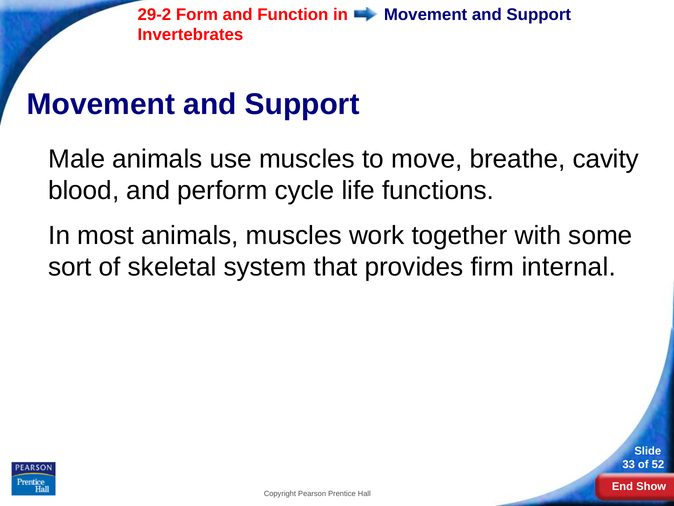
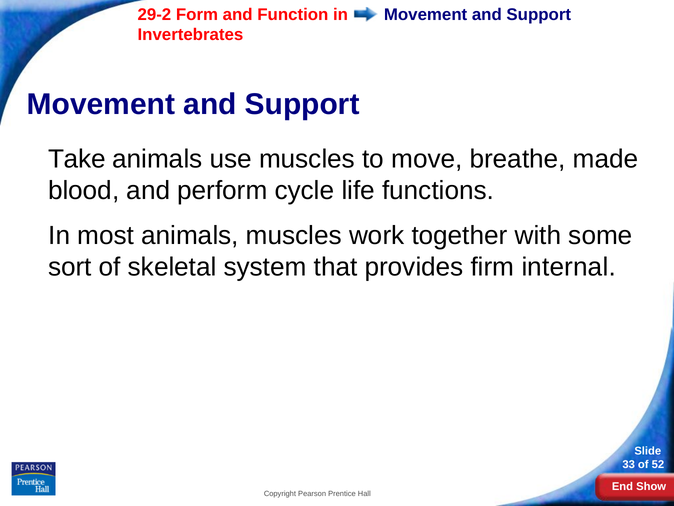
Male: Male -> Take (77, 159)
cavity: cavity -> made (606, 159)
